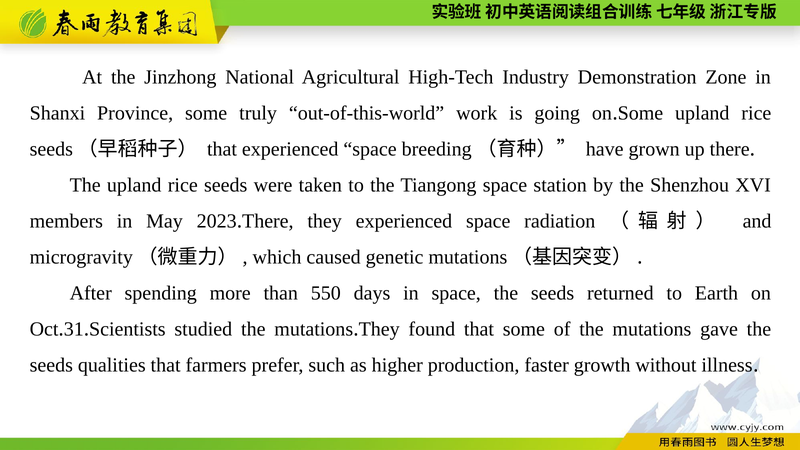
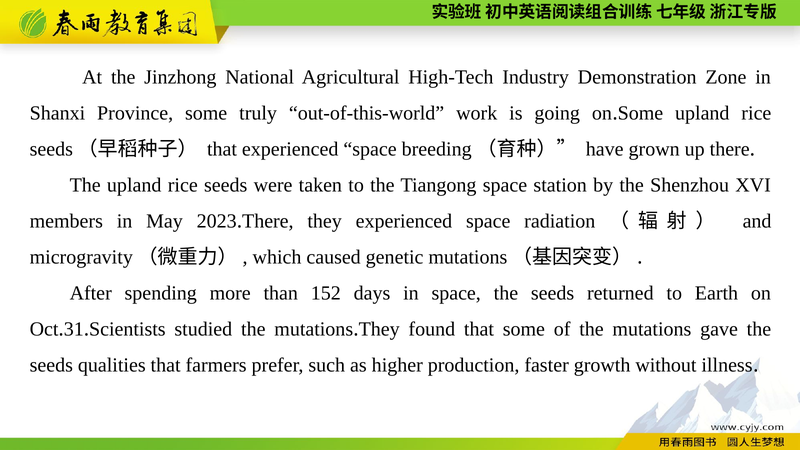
550: 550 -> 152 (326, 293)
